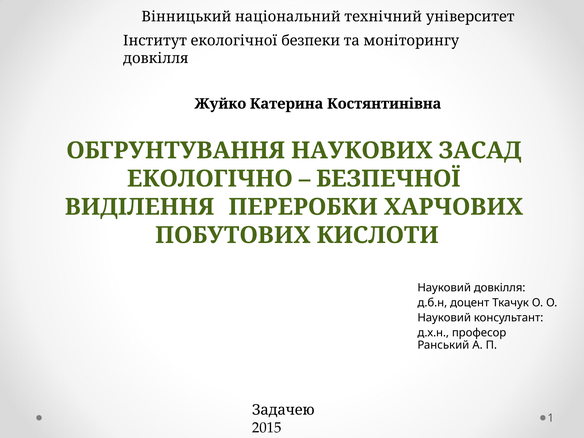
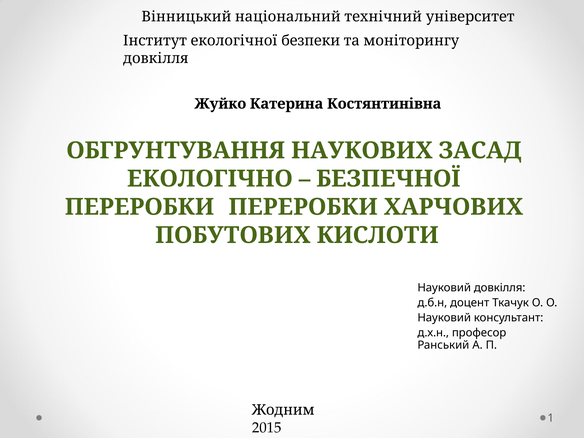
ВИДІЛЕННЯ: ВИДІЛЕННЯ -> ПЕРЕРОБКИ (139, 207)
Задачею: Задачею -> Жодним (283, 410)
